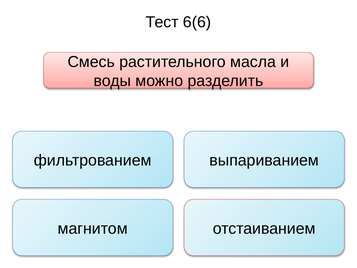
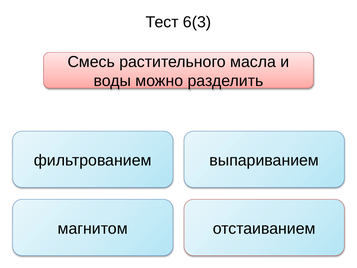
6(6: 6(6 -> 6(3 (197, 22)
